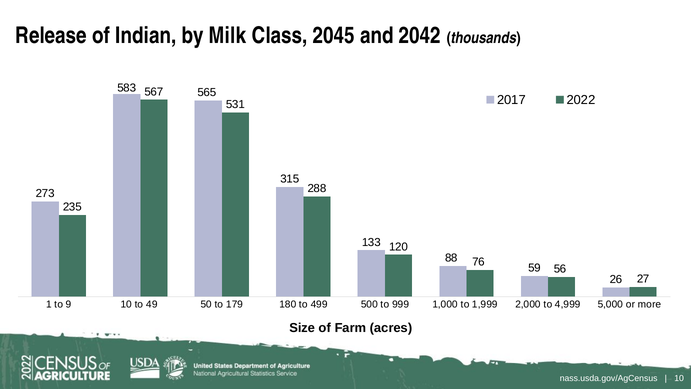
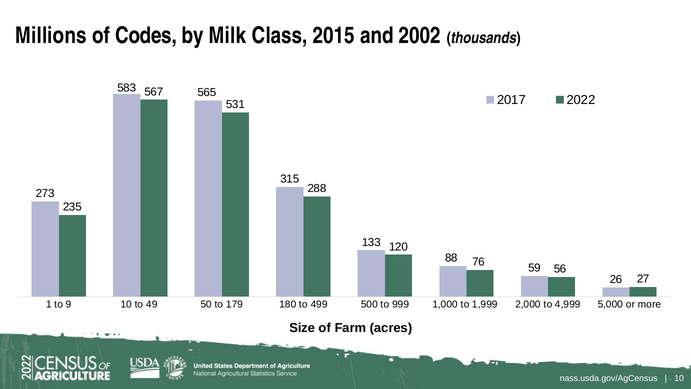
Release: Release -> Millions (51, 36)
Indian: Indian -> Codes (146, 36)
2045: 2045 -> 2015 (334, 36)
2042: 2042 -> 2002 (420, 36)
